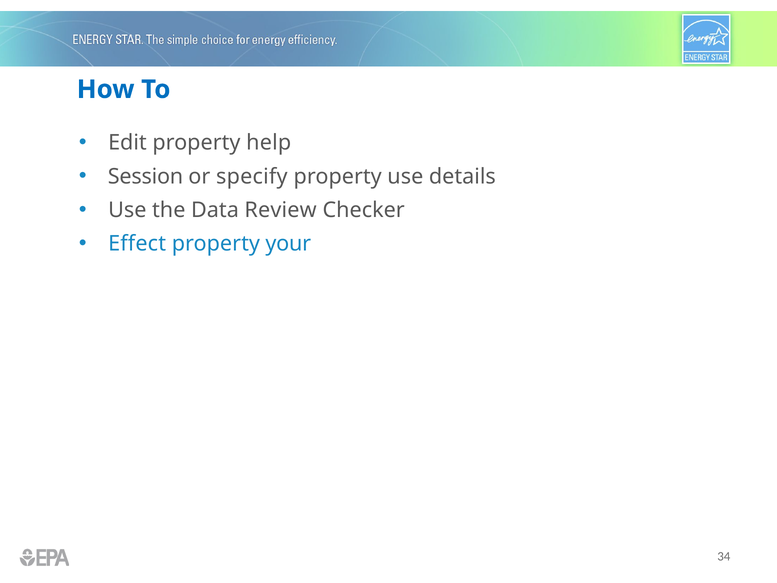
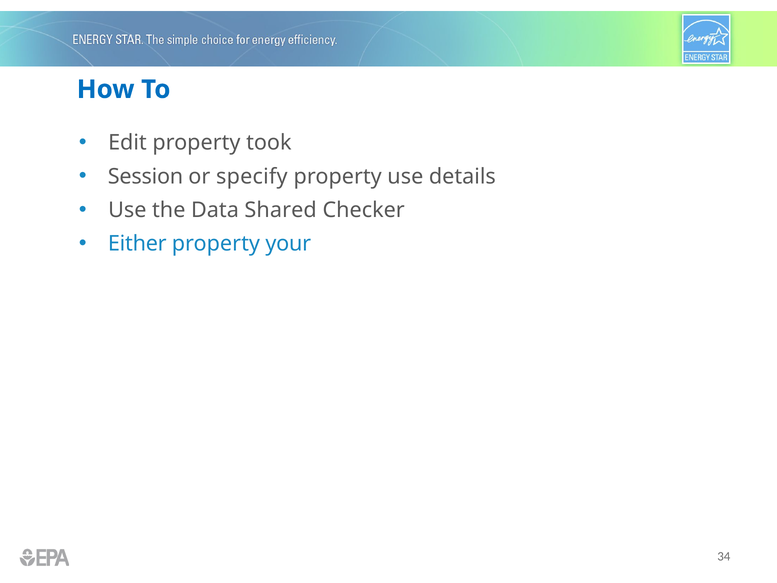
help: help -> took (269, 143)
Review: Review -> Shared (281, 210)
Effect: Effect -> Either (137, 244)
